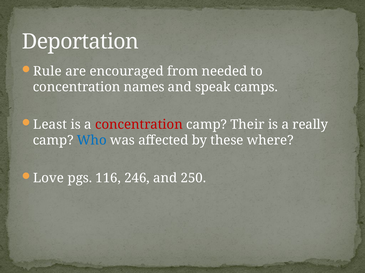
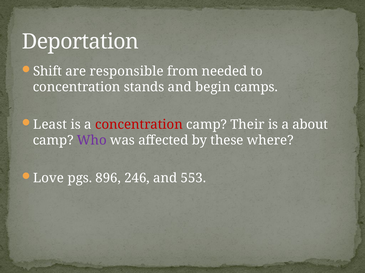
Rule: Rule -> Shift (48, 71)
encouraged: encouraged -> responsible (127, 71)
names: names -> stands (144, 87)
speak: speak -> begin (213, 87)
really: really -> about (310, 125)
Who colour: blue -> purple (92, 141)
116: 116 -> 896 (108, 178)
250: 250 -> 553 (193, 178)
